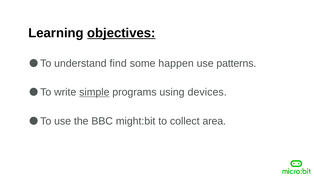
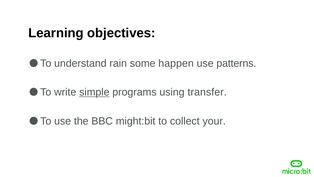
objectives underline: present -> none (121, 33)
find: find -> rain (118, 63)
devices: devices -> transfer (207, 92)
area: area -> your (214, 121)
